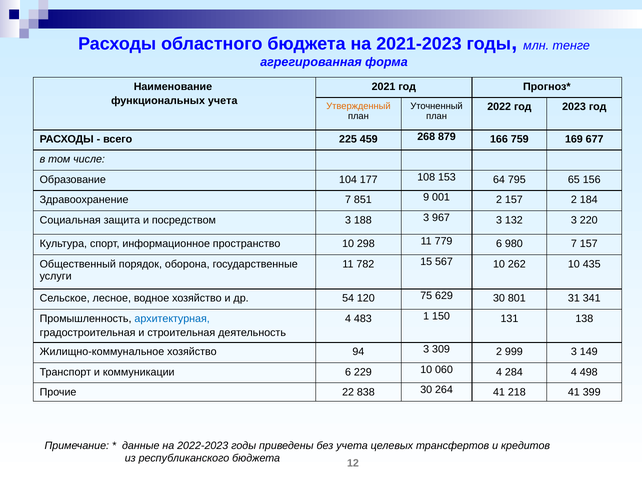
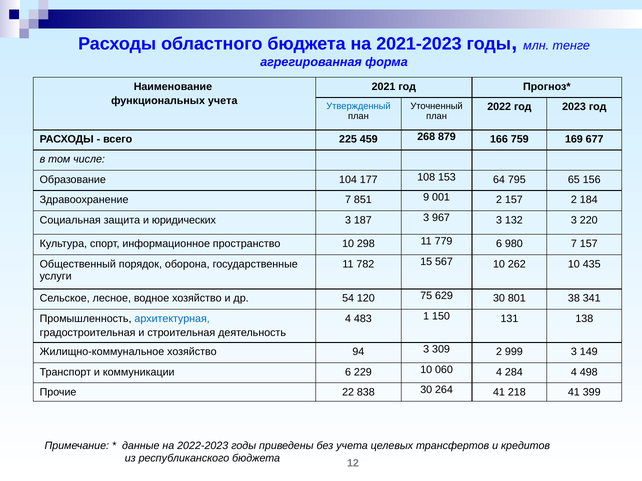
Утвержденный colour: orange -> blue (358, 106)
посредством: посредством -> юридических (184, 220)
188: 188 -> 187 (363, 220)
31: 31 -> 38 (574, 299)
